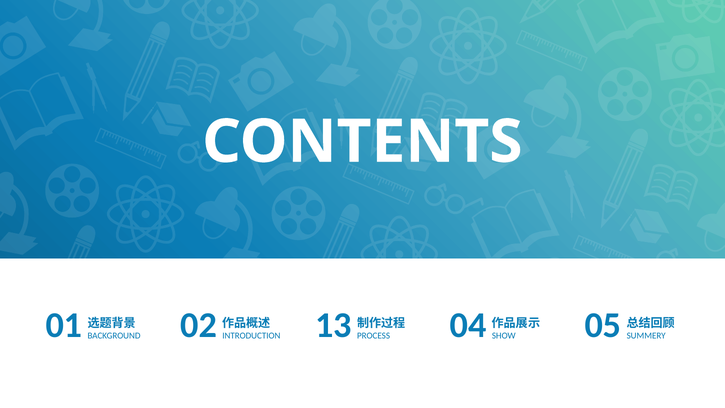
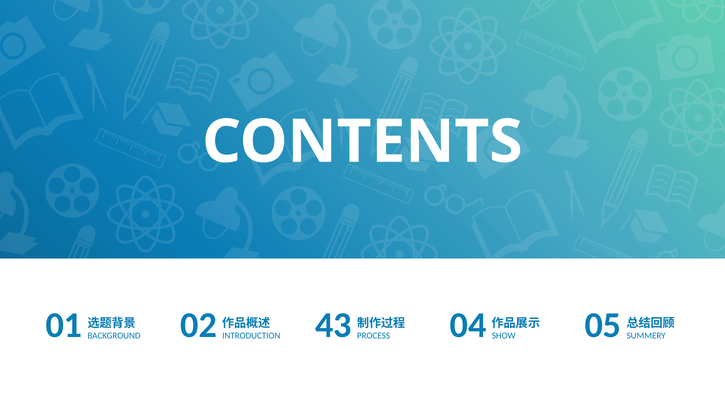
13: 13 -> 43 (333, 325)
